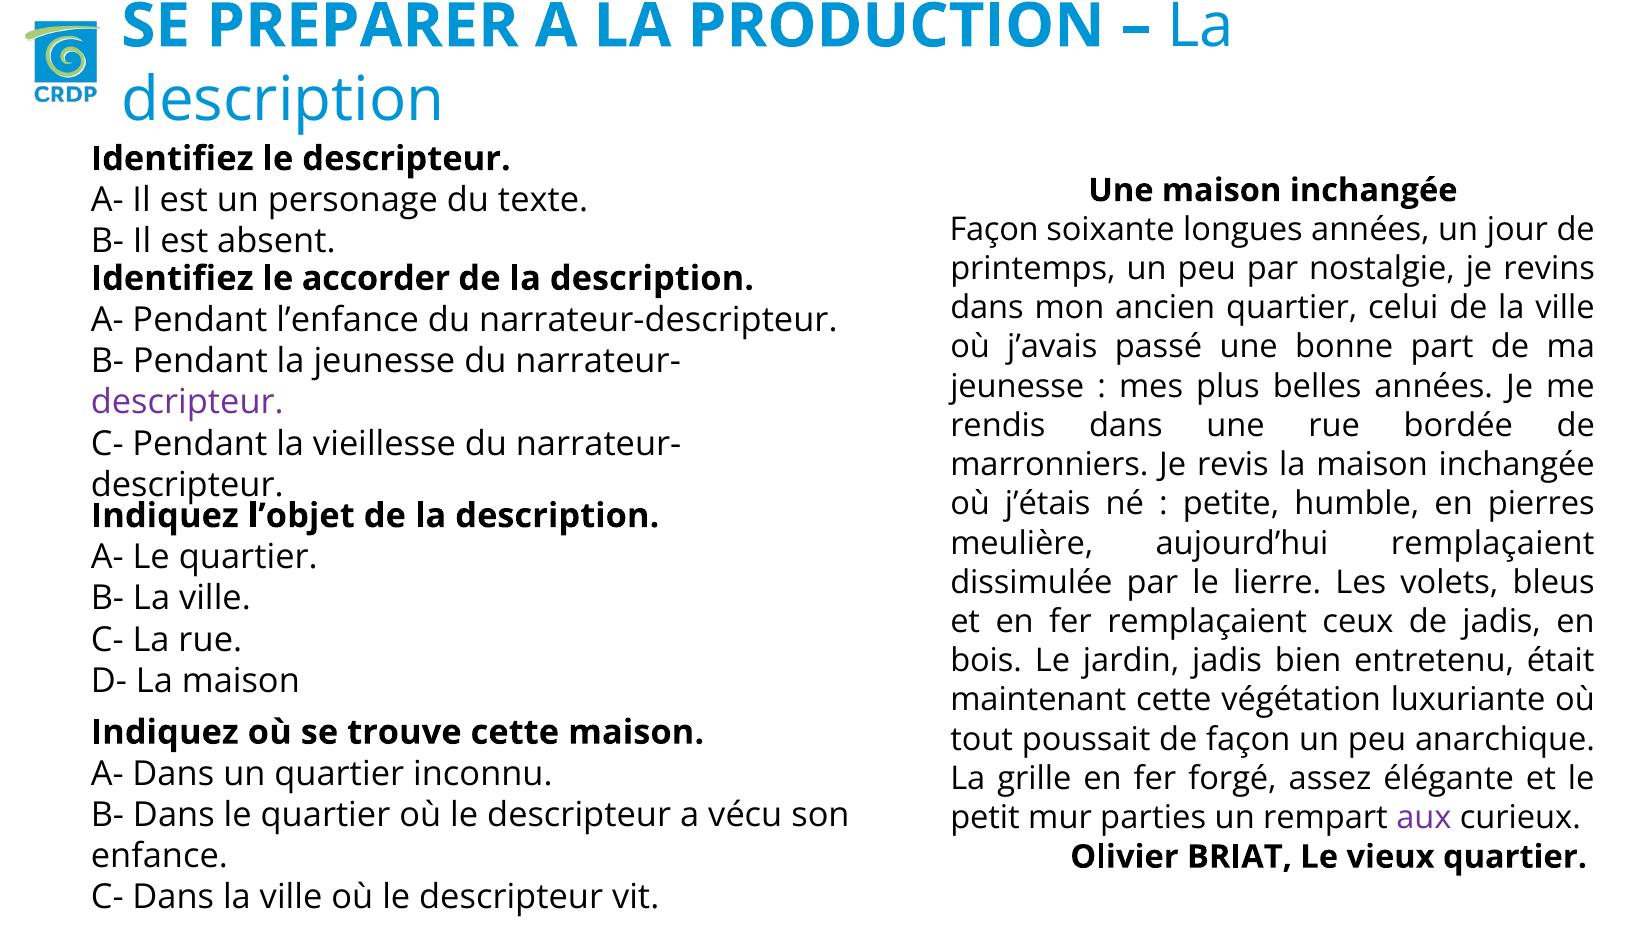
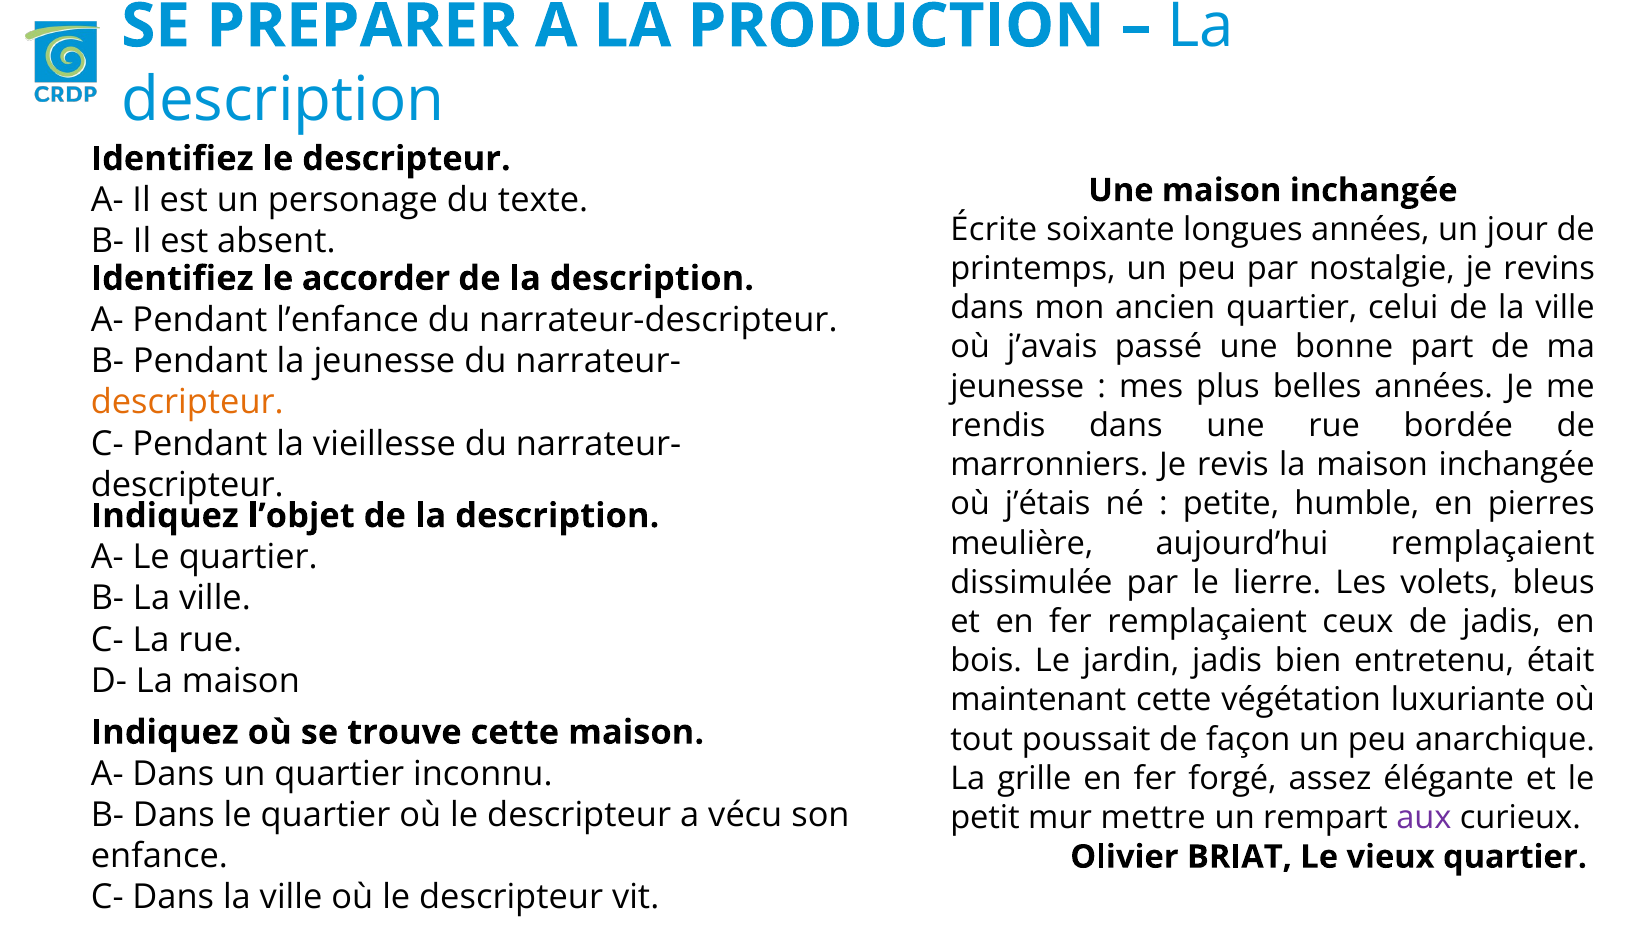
Façon: Façon -> Écrite (994, 230)
descripteur colour: purple -> orange (187, 402)
parties: parties -> mettre (1153, 817)
